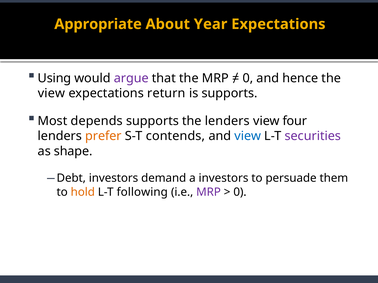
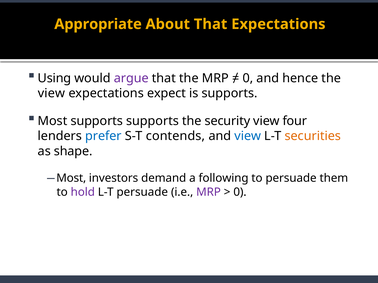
About Year: Year -> That (211, 24)
return: return -> expect (166, 93)
Most depends: depends -> supports (97, 121)
the lenders: lenders -> security (227, 121)
prefer colour: orange -> blue (103, 136)
securities colour: purple -> orange (313, 136)
Debt: Debt -> Most (71, 178)
a investors: investors -> following (224, 178)
hold colour: orange -> purple (83, 192)
L-T following: following -> persuade (142, 192)
